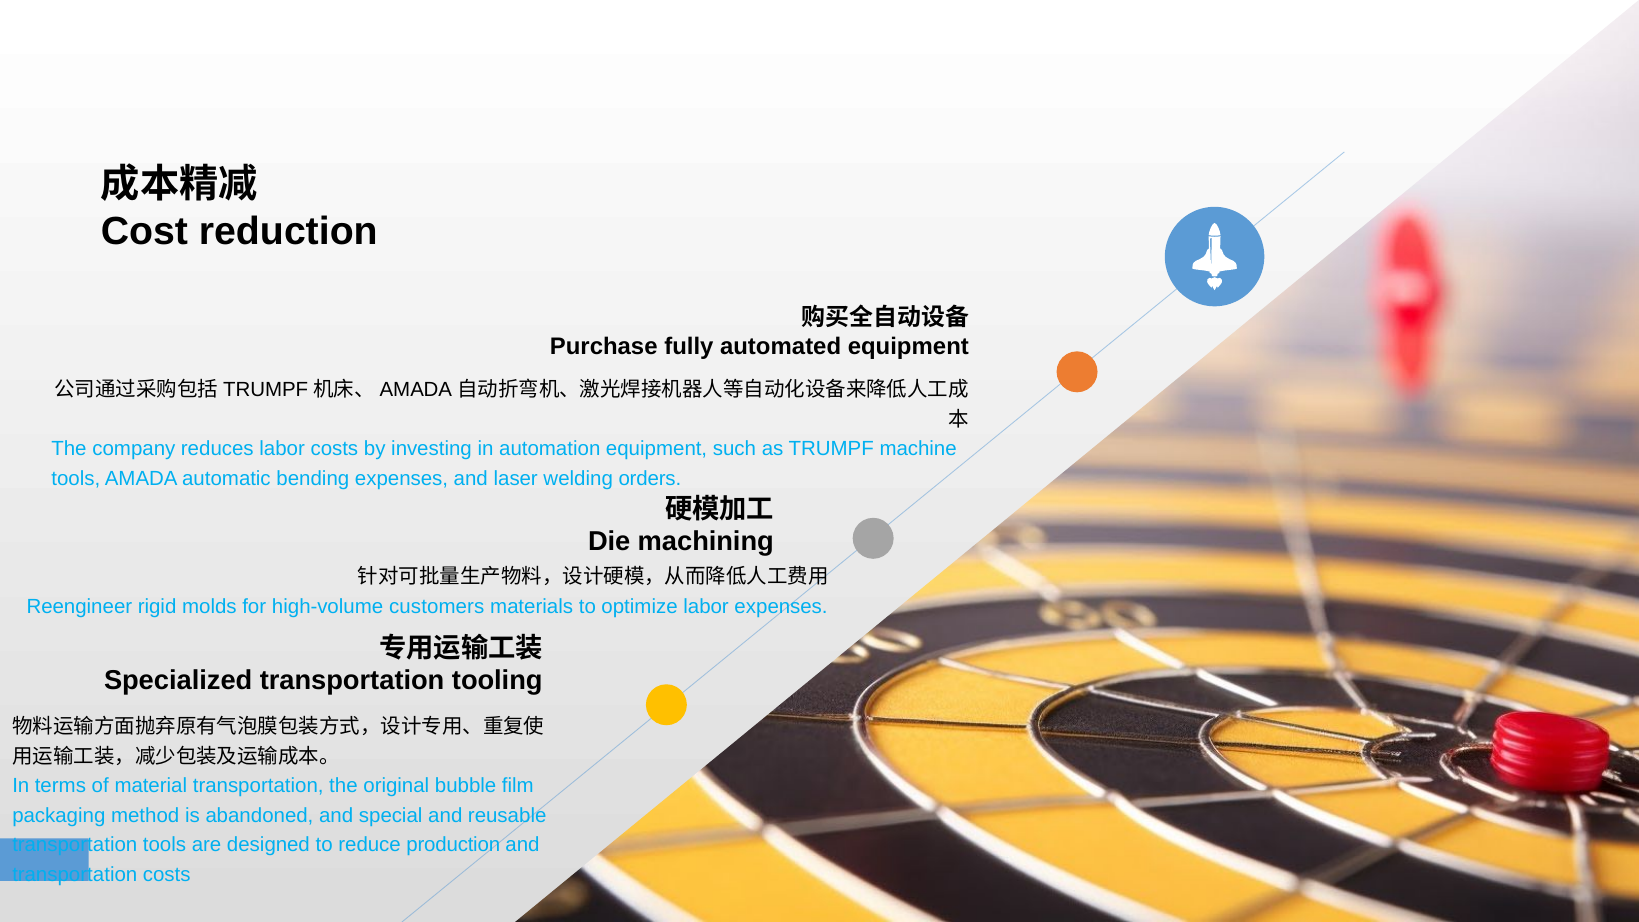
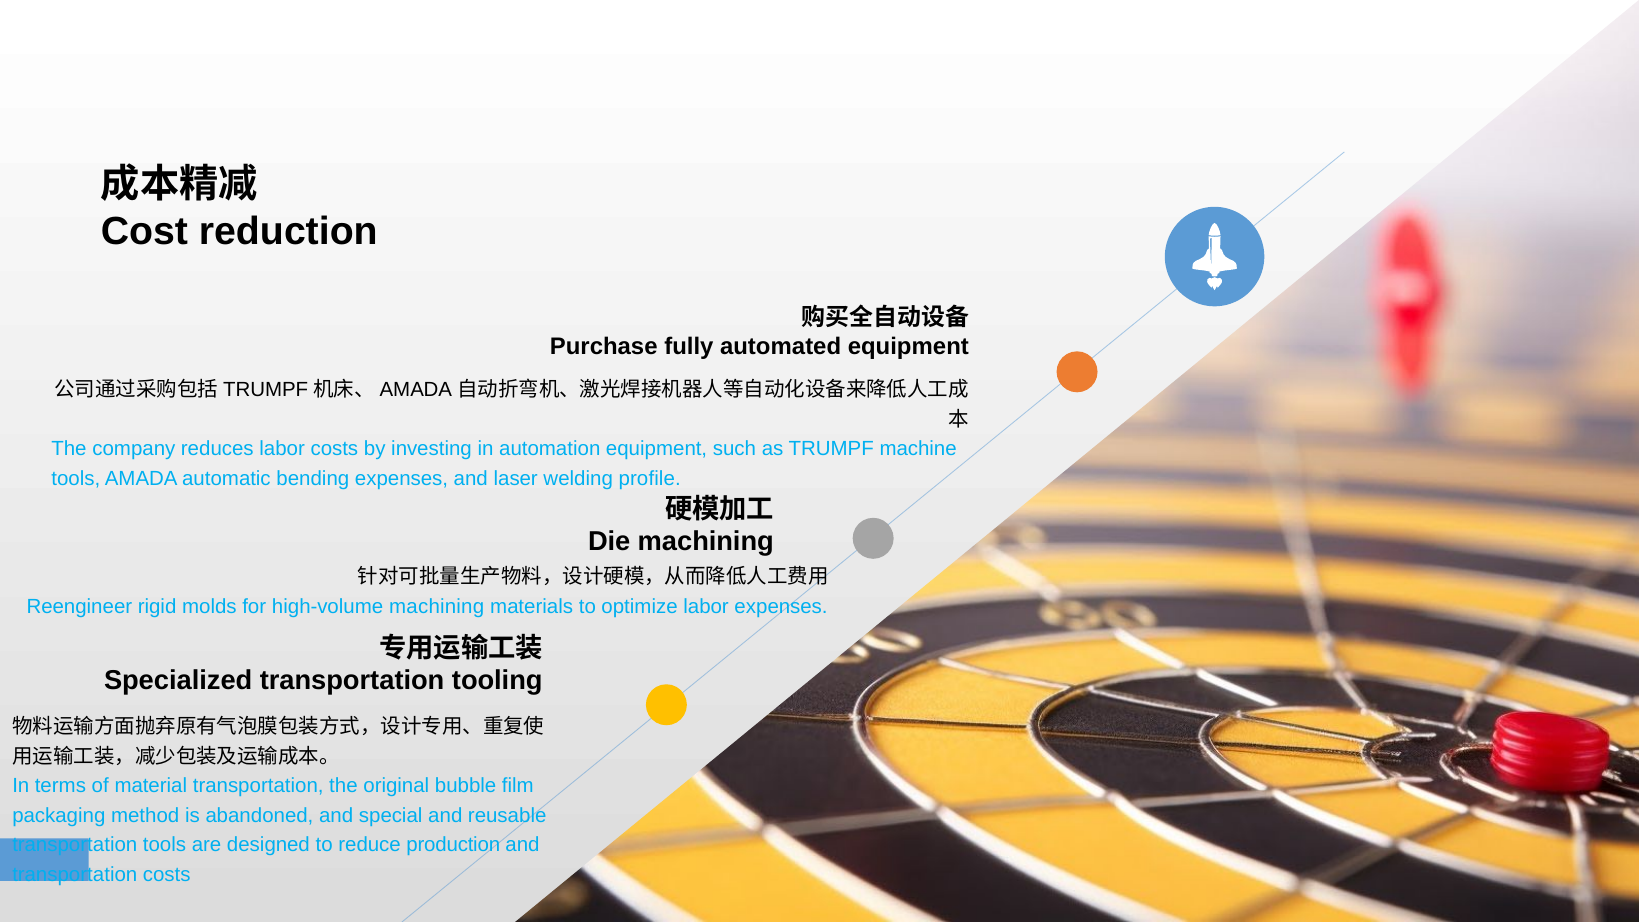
orders: orders -> profile (650, 478)
high-volume customers: customers -> machining (437, 607)
